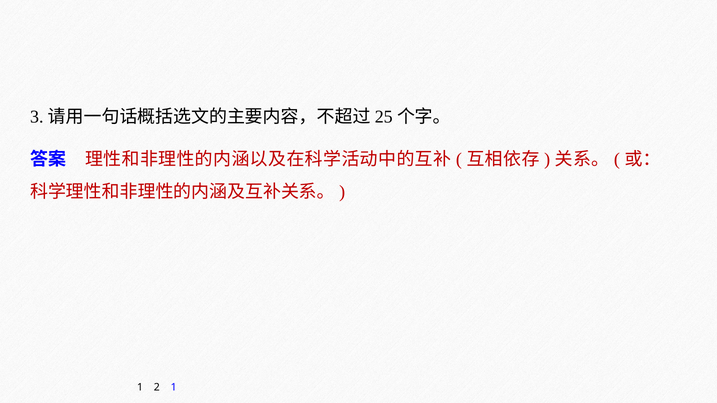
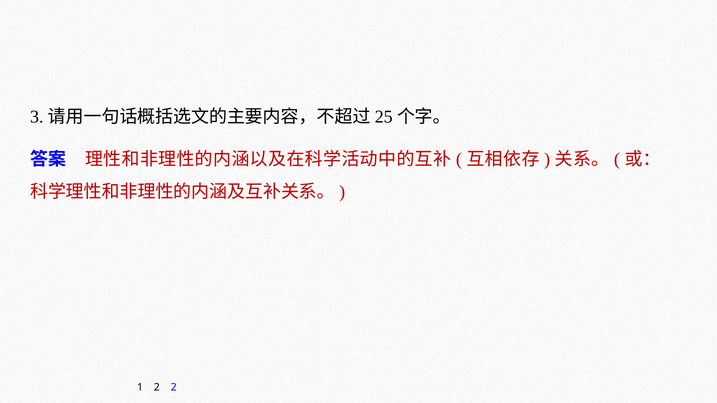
2 1: 1 -> 2 (174, 388)
